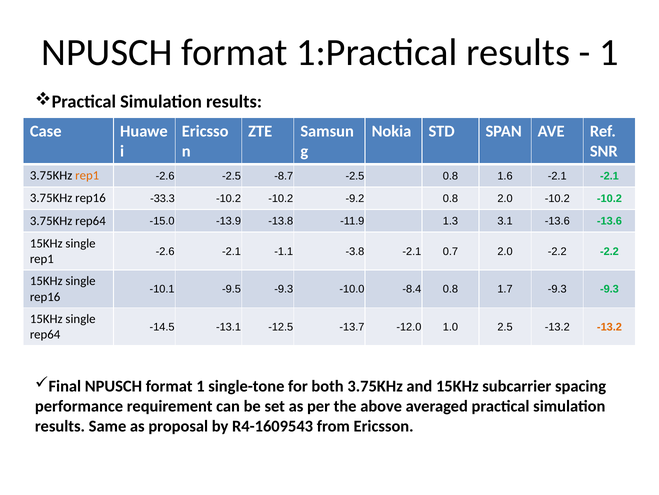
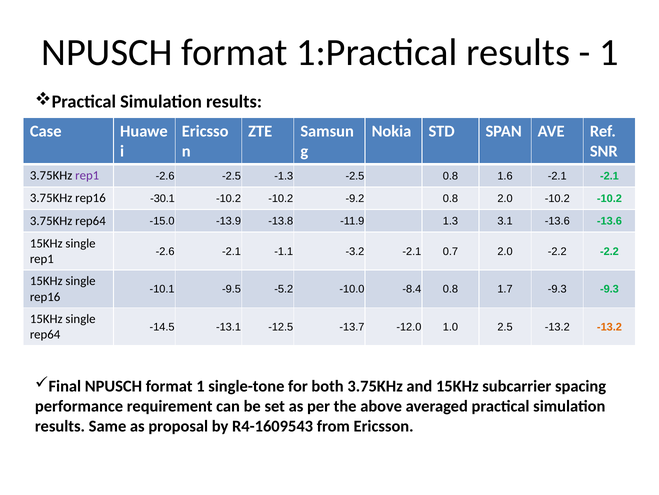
rep1 colour: orange -> purple (87, 175)
-8.7: -8.7 -> -1.3 (284, 176)
-33.3: -33.3 -> -30.1 (163, 198)
-3.8: -3.8 -> -3.2 (355, 251)
-9.5 -9.3: -9.3 -> -5.2 (284, 289)
